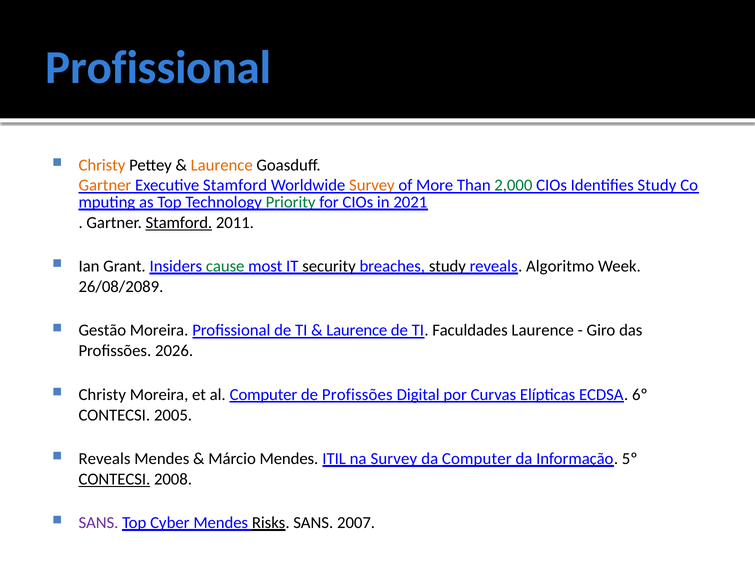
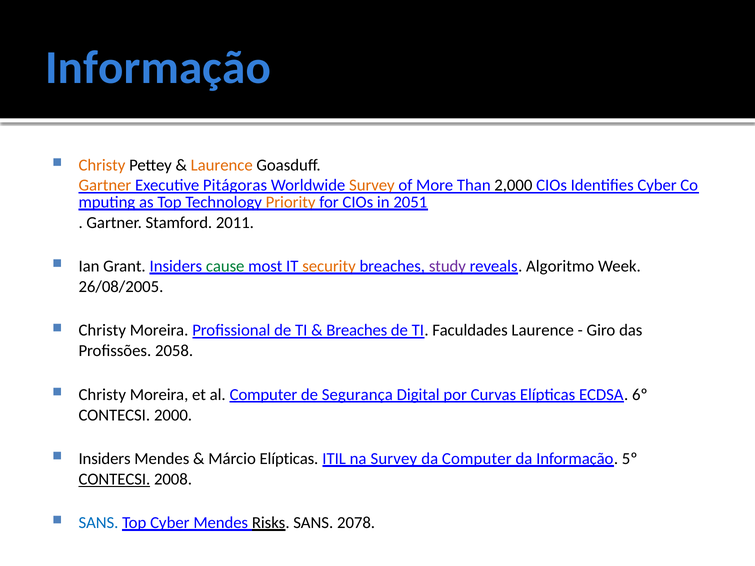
Profissional: Profissional -> Informação (158, 68)
Executive Stamford: Stamford -> Pitágoras (235, 185)
2,000 colour: green -> black (513, 185)
Identifies Study: Study -> Cyber (657, 185)
Priority colour: green -> orange (291, 202)
2021: 2021 -> 2051 (410, 202)
Stamford underline: present -> none (179, 223)
security colour: black -> orange (329, 266)
study colour: black -> purple (447, 266)
26/08/2089: 26/08/2089 -> 26/08/2005 (121, 287)
Gestão: Gestão -> Christy (102, 331)
Laurence: Laurence -> Breaches (357, 331)
2026: 2026 -> 2058 (174, 351)
de Profissões: Profissões -> Segurança (357, 395)
2005: 2005 -> 2000 (173, 415)
Reveals: Reveals -> Insiders (105, 459)
Márcio Mendes: Mendes -> Elípticas (289, 459)
SANS colour: purple -> blue (98, 523)
2007: 2007 -> 2078 (356, 523)
